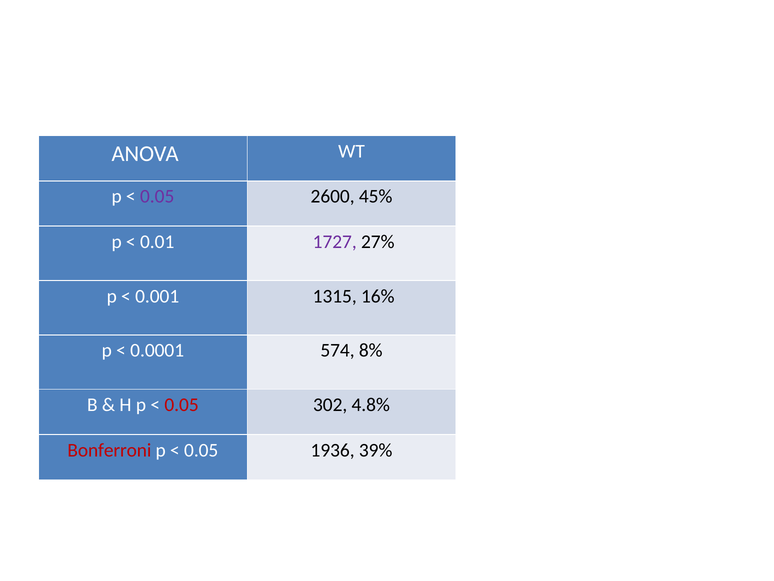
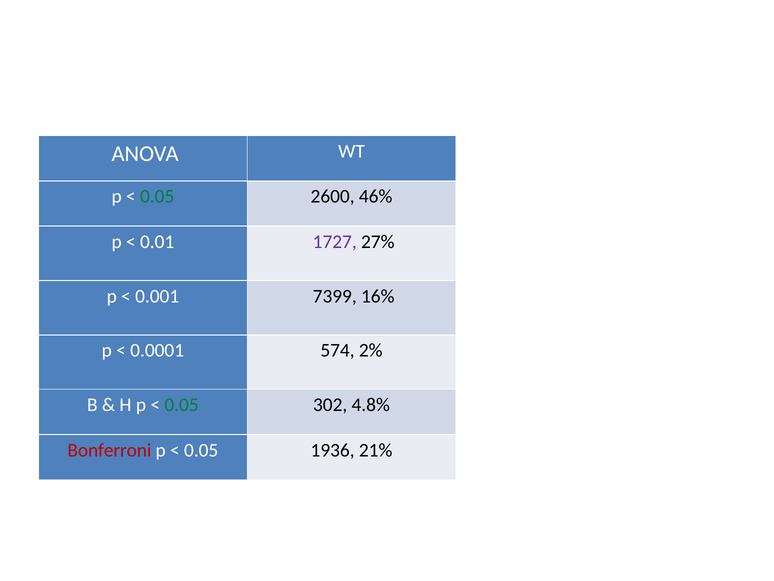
0.05 colour: purple -> green (157, 196)
45%: 45% -> 46% (376, 196)
1315: 1315 -> 7399 (335, 296)
8%: 8% -> 2% (371, 350)
0.05 colour: red -> green (182, 405)
39%: 39% -> 21% (376, 450)
